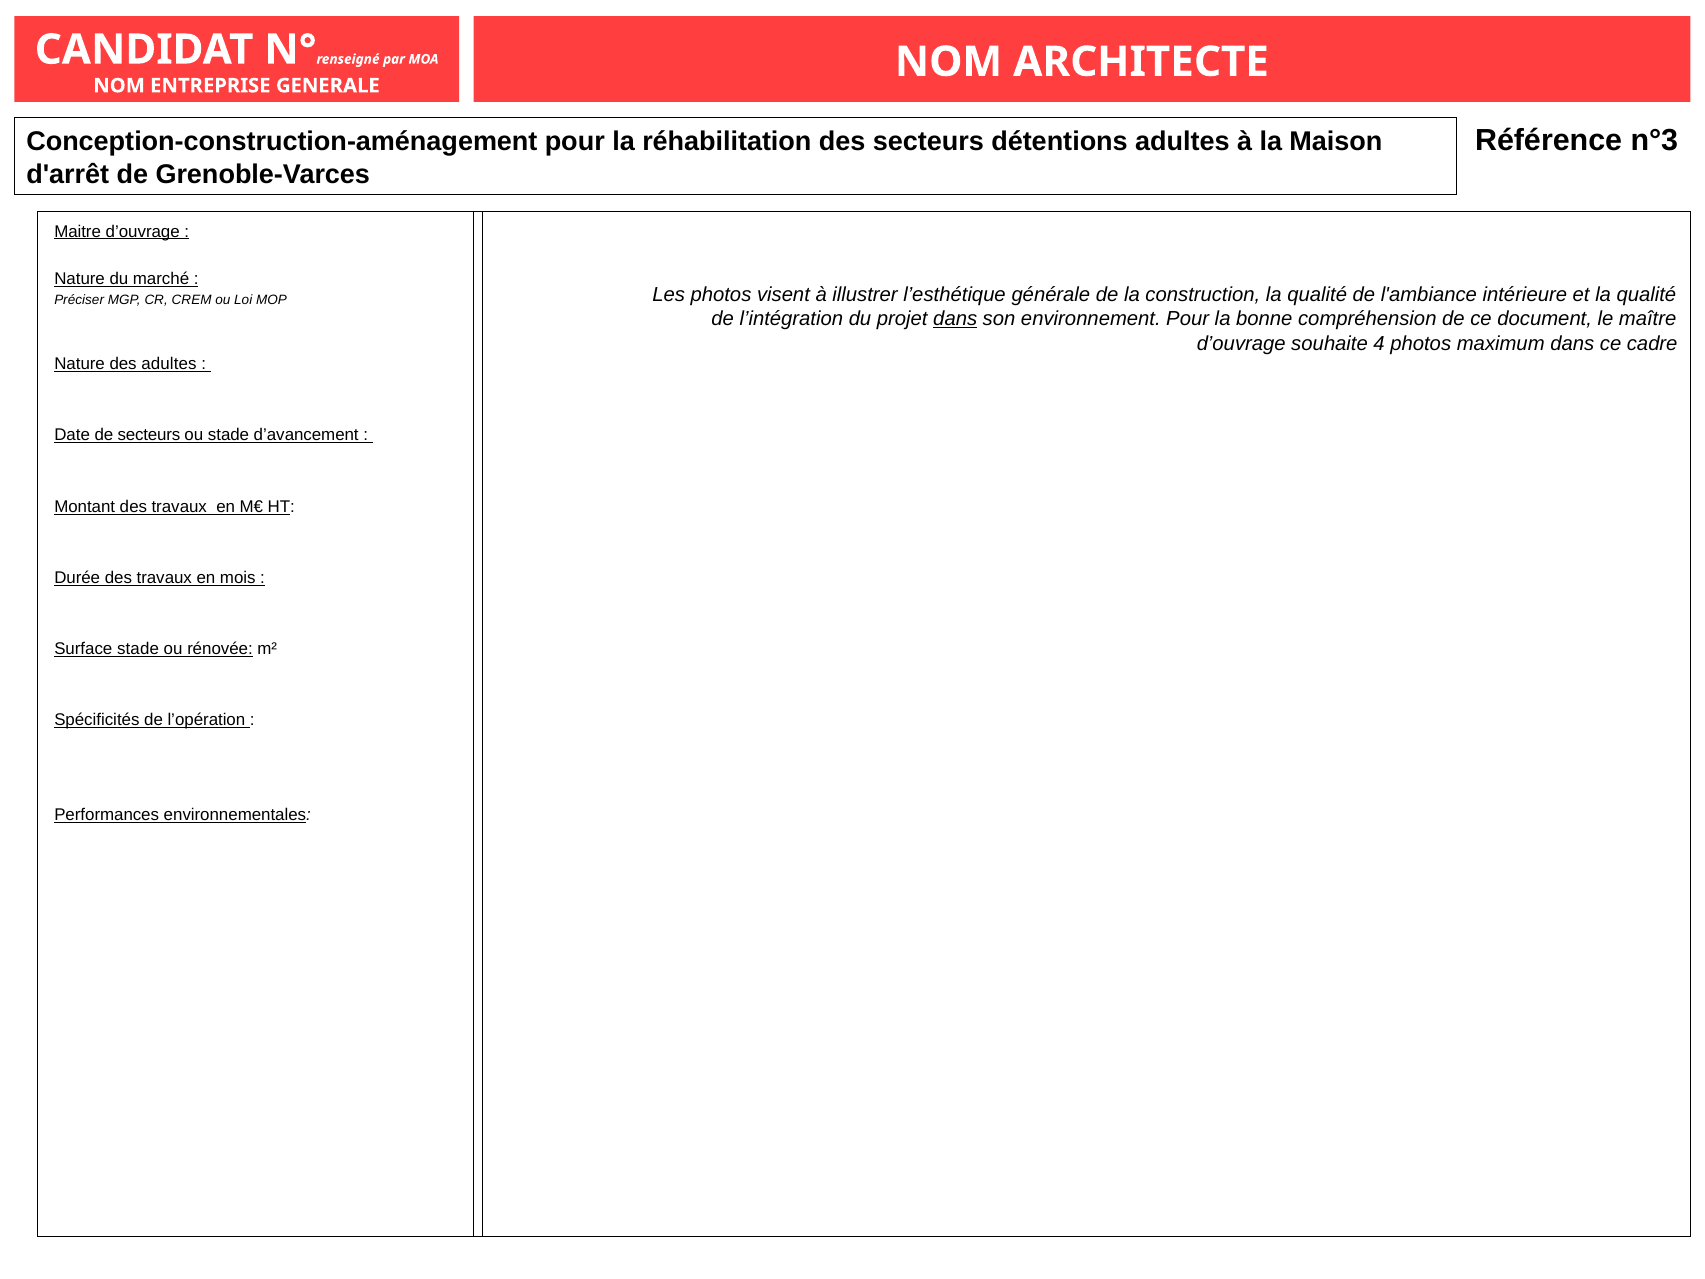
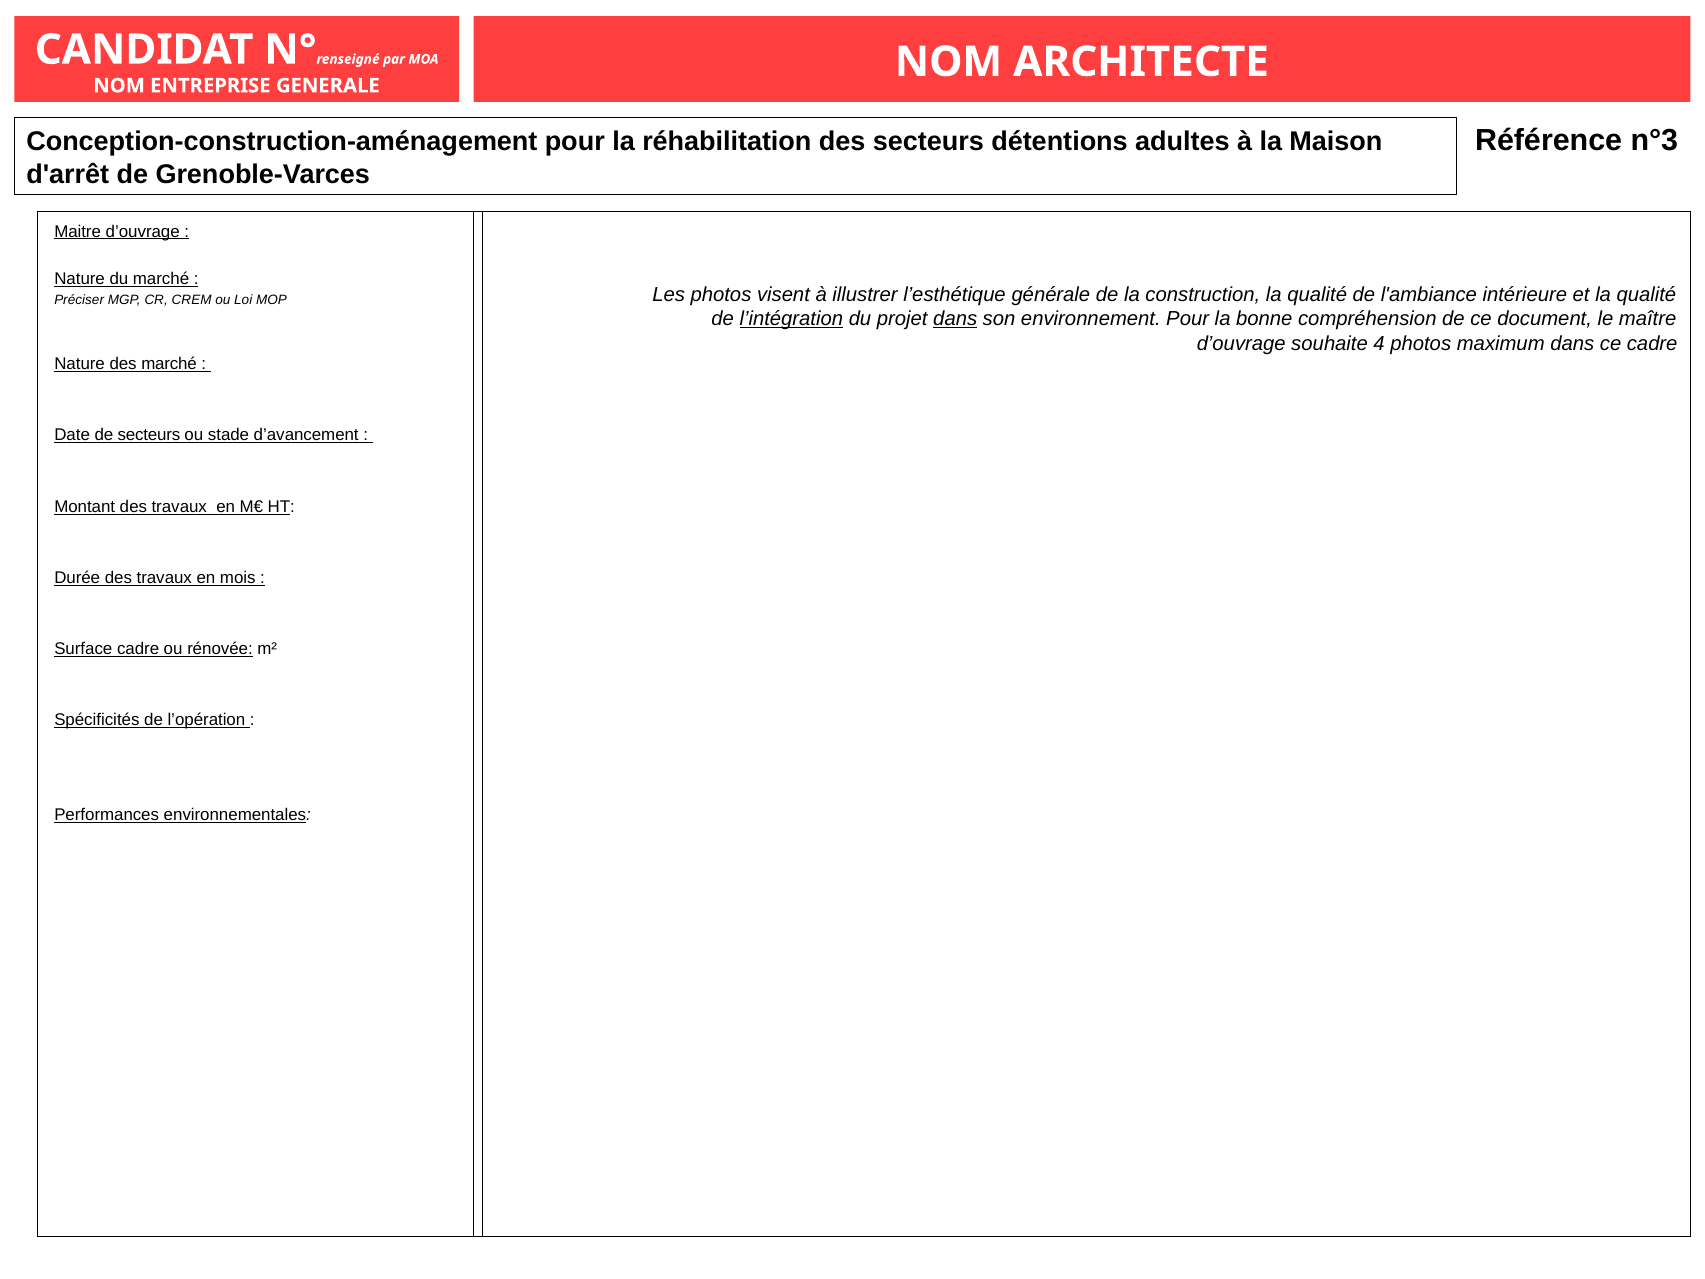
l’intégration underline: none -> present (791, 319)
des adultes: adultes -> marché (169, 364)
Surface stade: stade -> cadre (138, 649)
